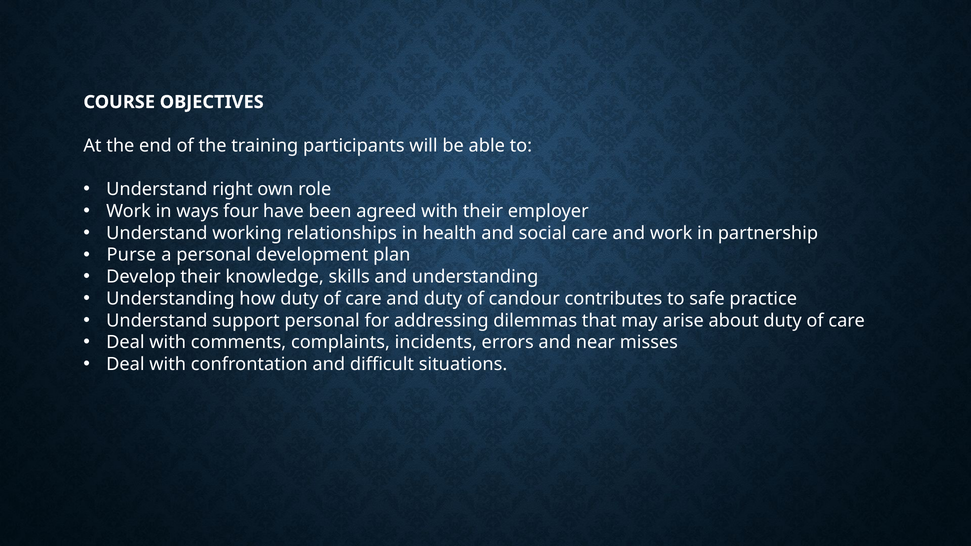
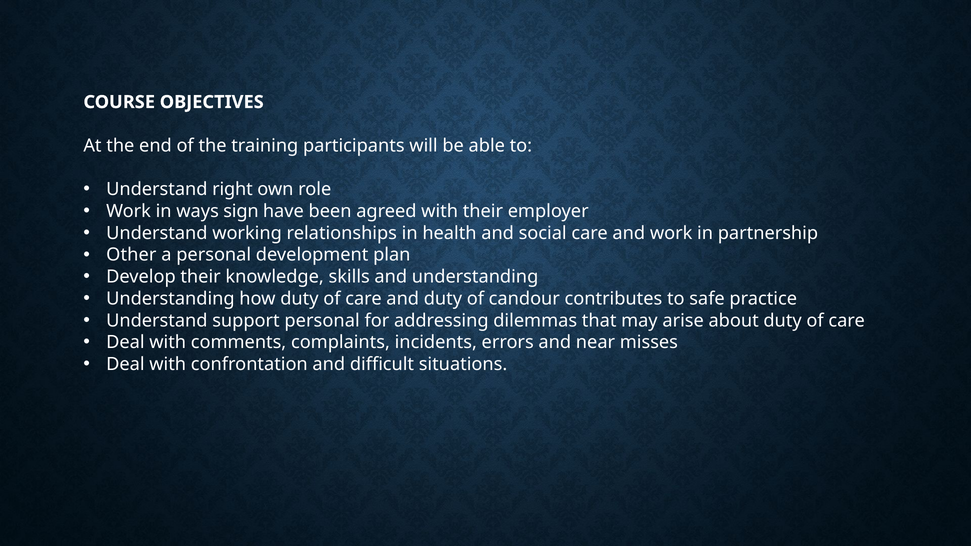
four: four -> sign (241, 211)
Purse: Purse -> Other (131, 255)
